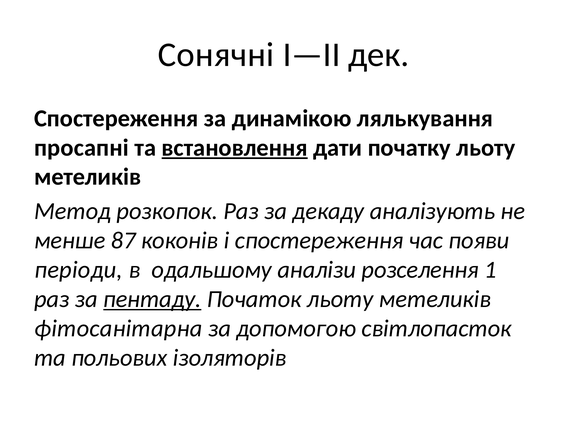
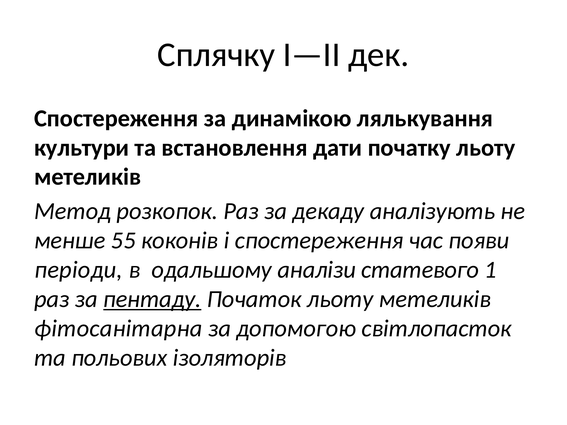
Сонячні: Сонячні -> Сплячку (216, 55)
просапні: просапні -> культури (82, 148)
встановлення underline: present -> none (235, 148)
87: 87 -> 55 (123, 241)
розселення: розселення -> статевого (420, 270)
